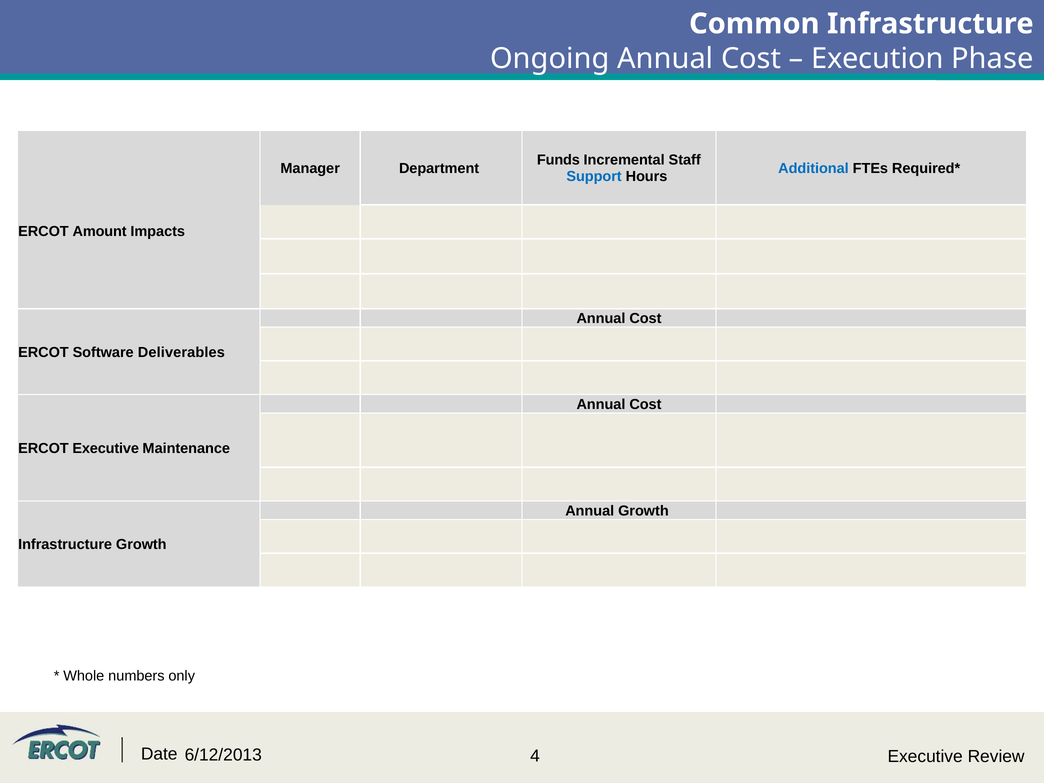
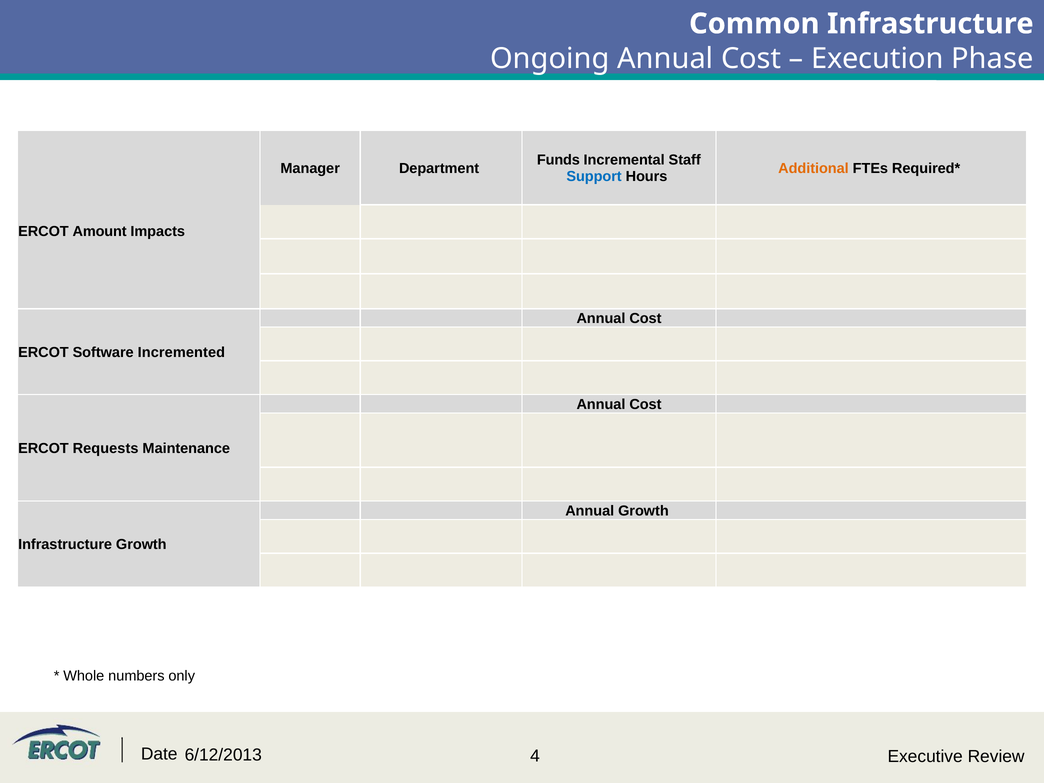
Additional colour: blue -> orange (813, 168)
Deliverables: Deliverables -> Incremented (181, 352)
ERCOT Executive: Executive -> Requests (106, 448)
